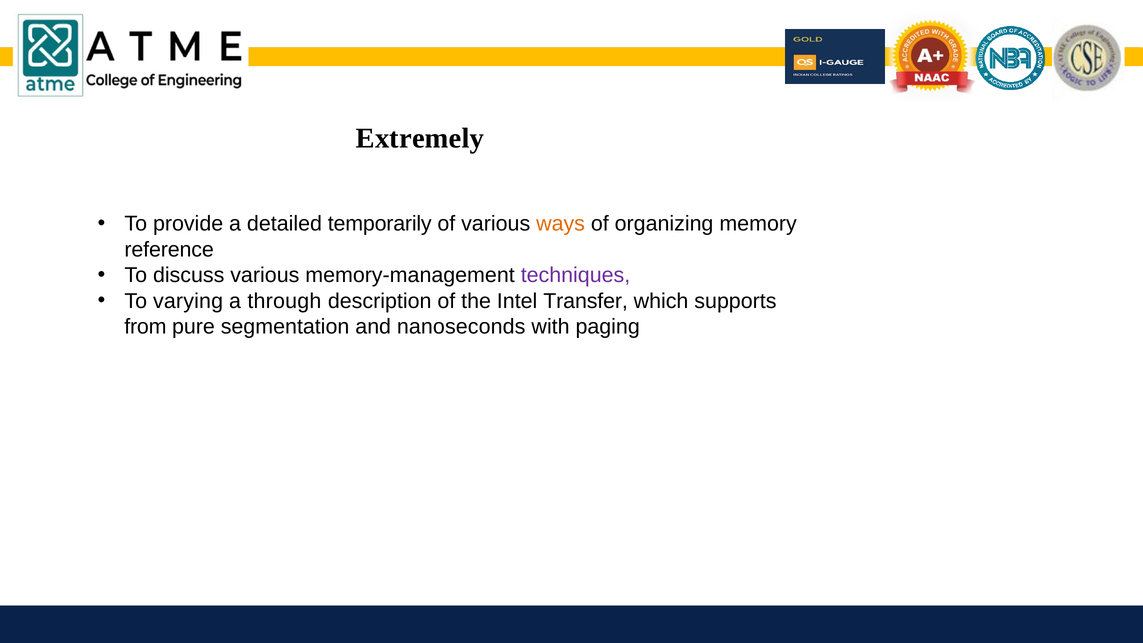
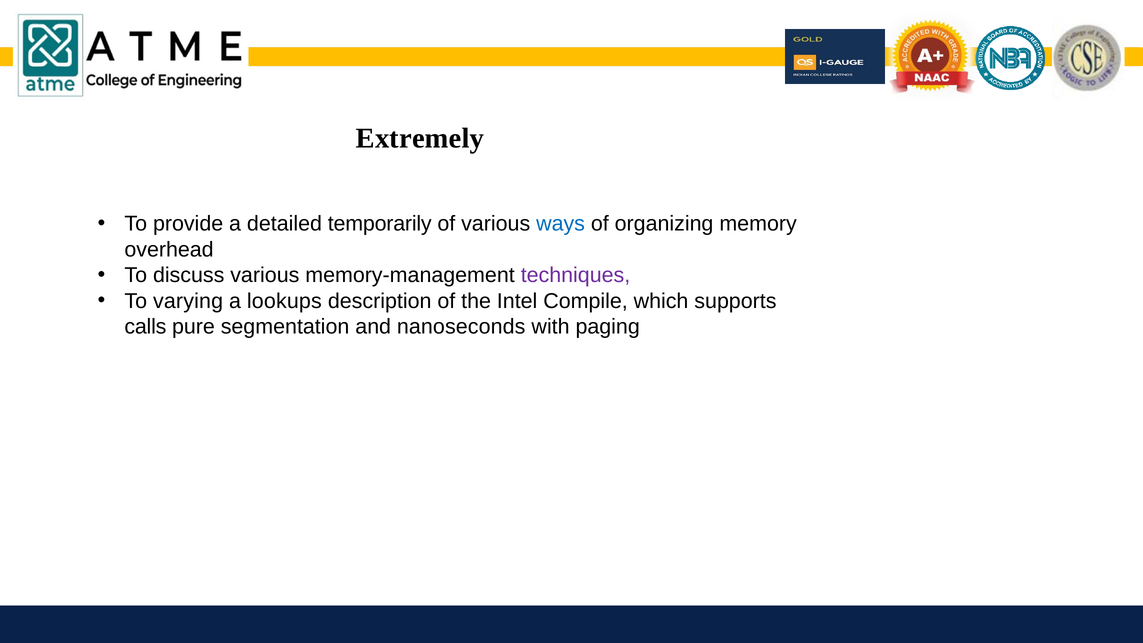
ways colour: orange -> blue (561, 224)
reference: reference -> overhead (169, 250)
through: through -> lookups (284, 301)
Transfer: Transfer -> Compile (586, 301)
from: from -> calls (145, 327)
